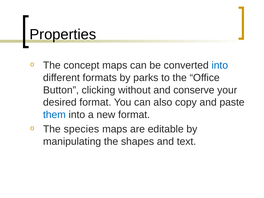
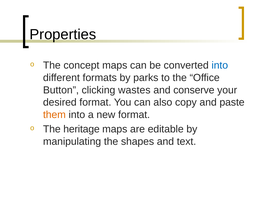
without: without -> wastes (134, 90)
them colour: blue -> orange (54, 115)
species: species -> heritage (81, 129)
